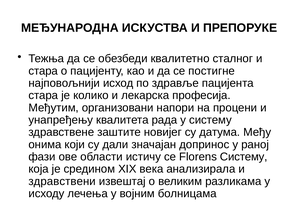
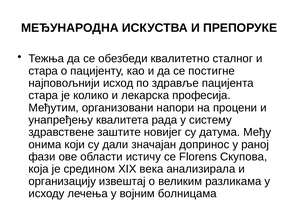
Florens Систему: Систему -> Скупова (244, 157)
здравствени: здравствени -> организацију (62, 181)
